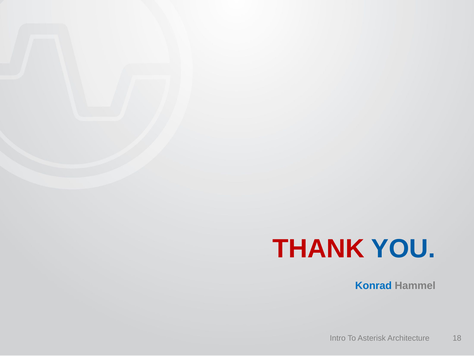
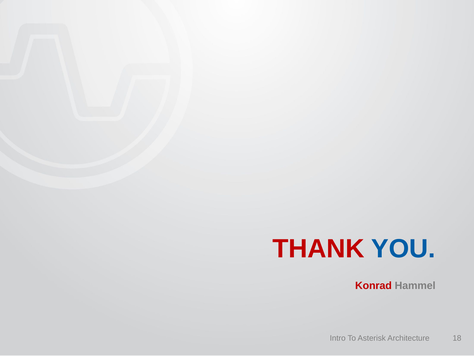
Konrad colour: blue -> red (373, 285)
